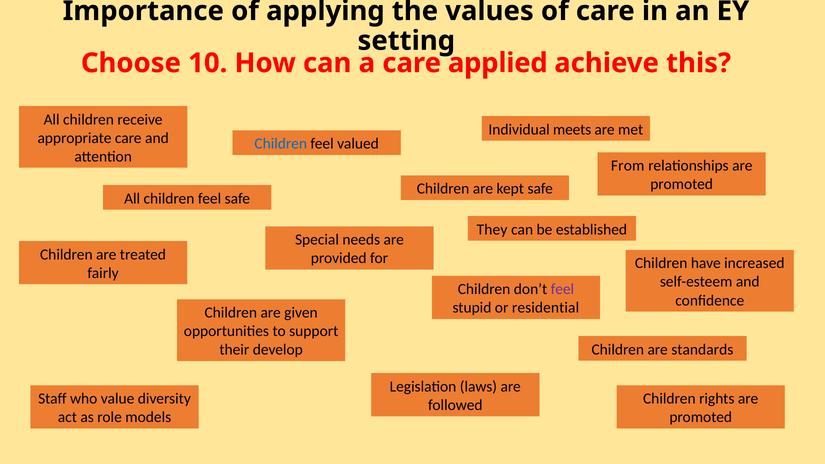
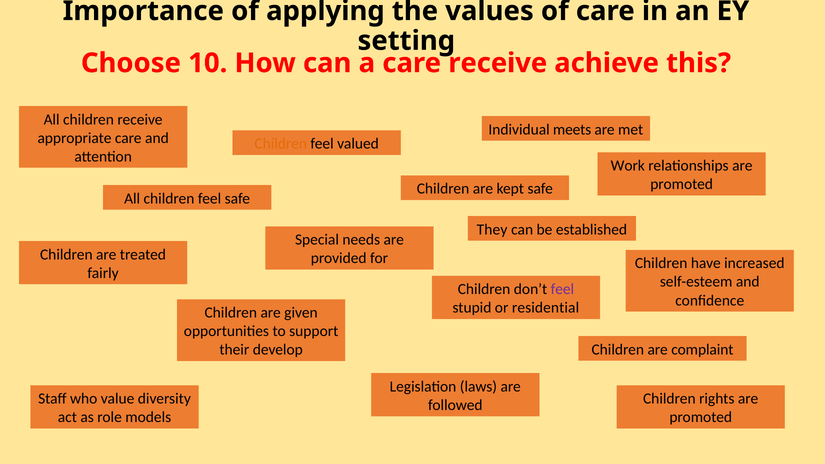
care applied: applied -> receive (498, 63)
Children colour: blue -> orange (281, 144)
From: From -> Work (628, 166)
standards: standards -> complaint (702, 349)
